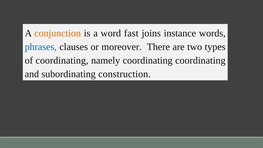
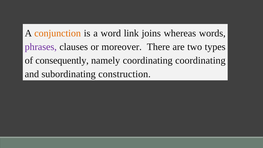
fast: fast -> link (131, 33)
instance: instance -> whereas (180, 33)
phrases colour: blue -> purple (41, 47)
of coordinating: coordinating -> consequently (62, 61)
